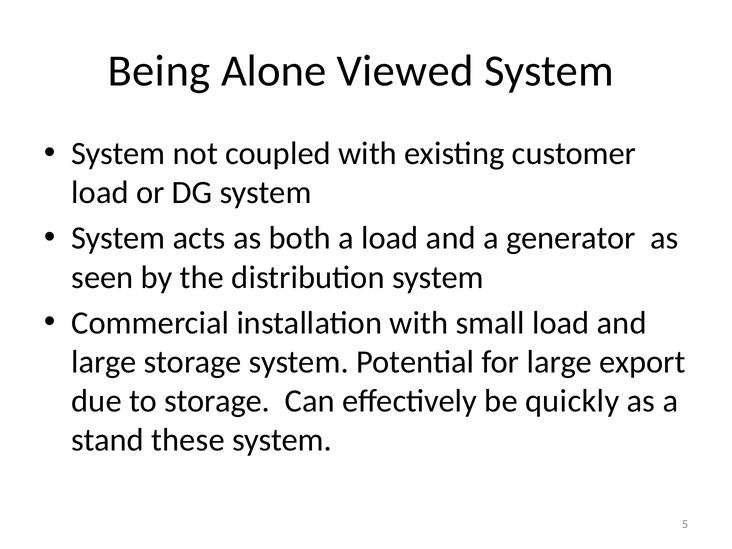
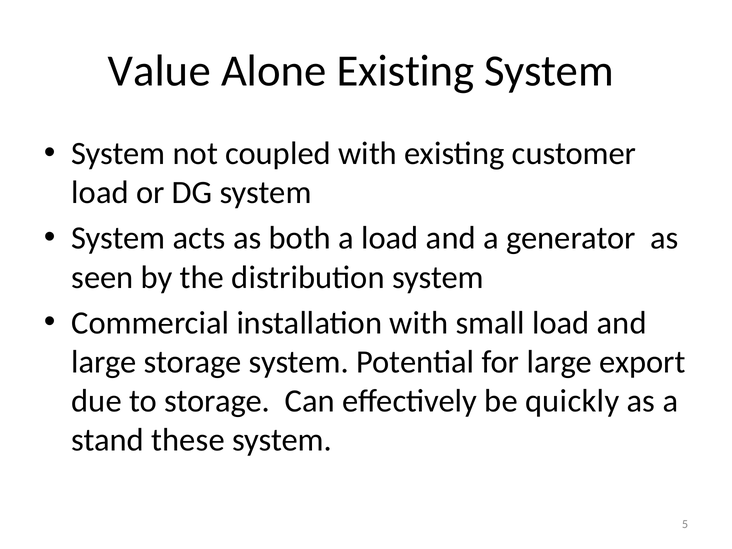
Being: Being -> Value (159, 71)
Alone Viewed: Viewed -> Existing (405, 71)
